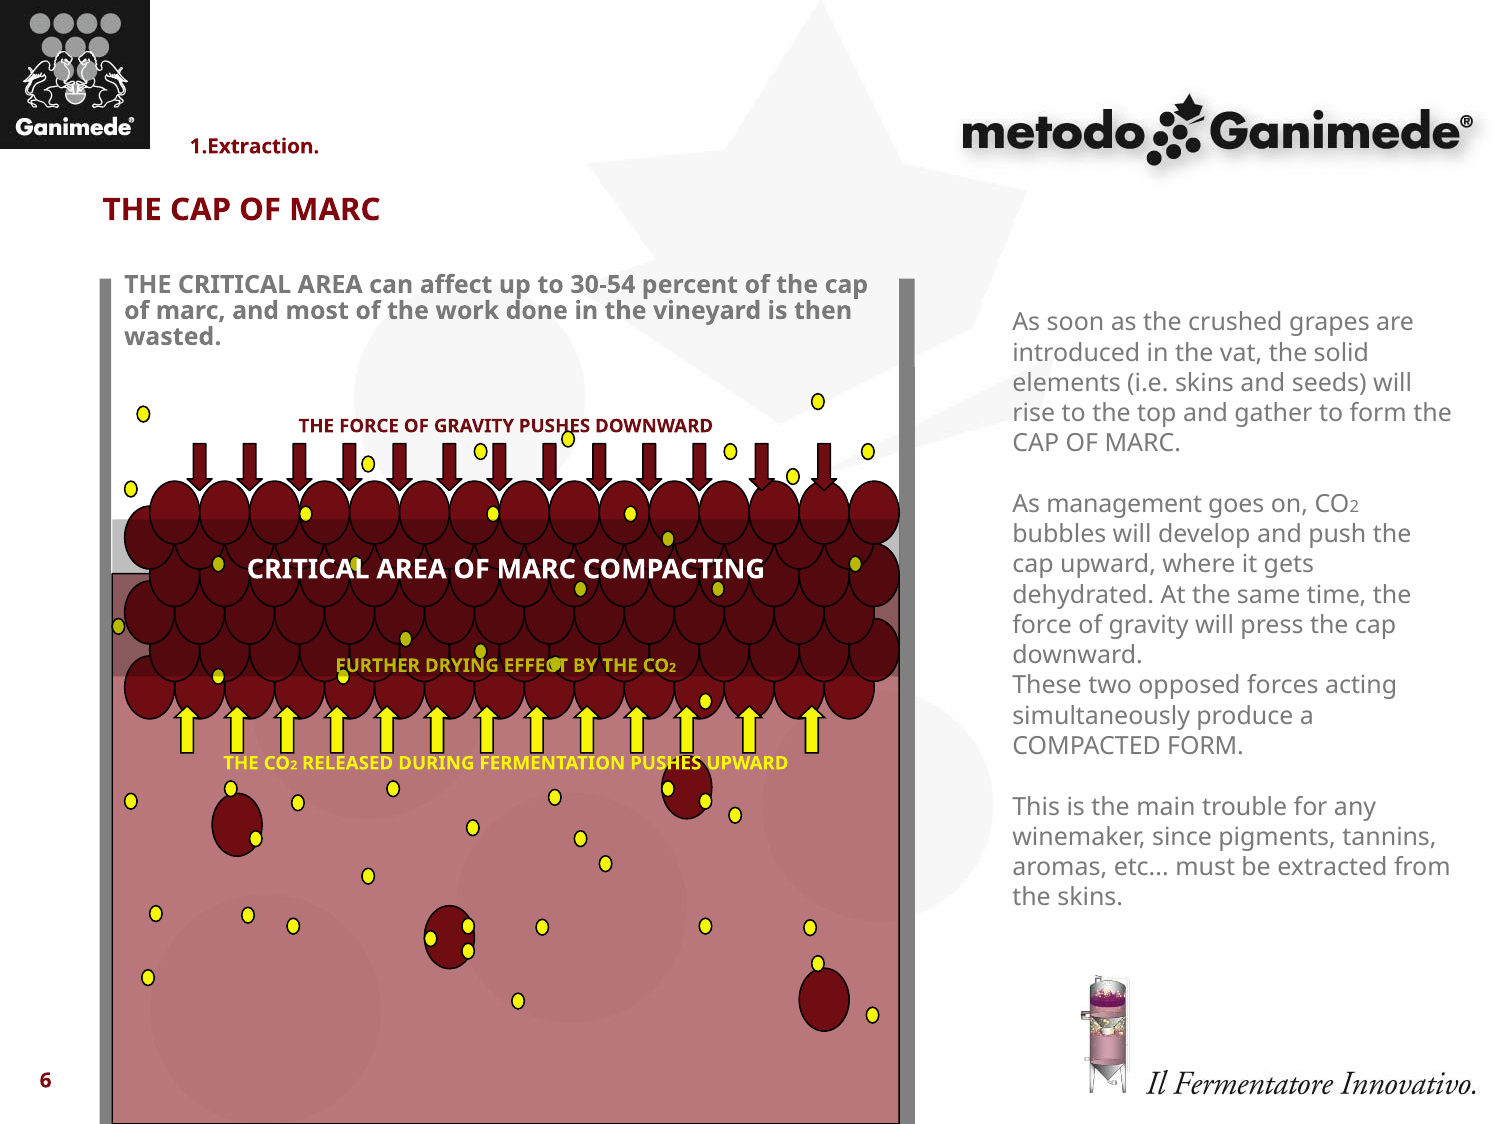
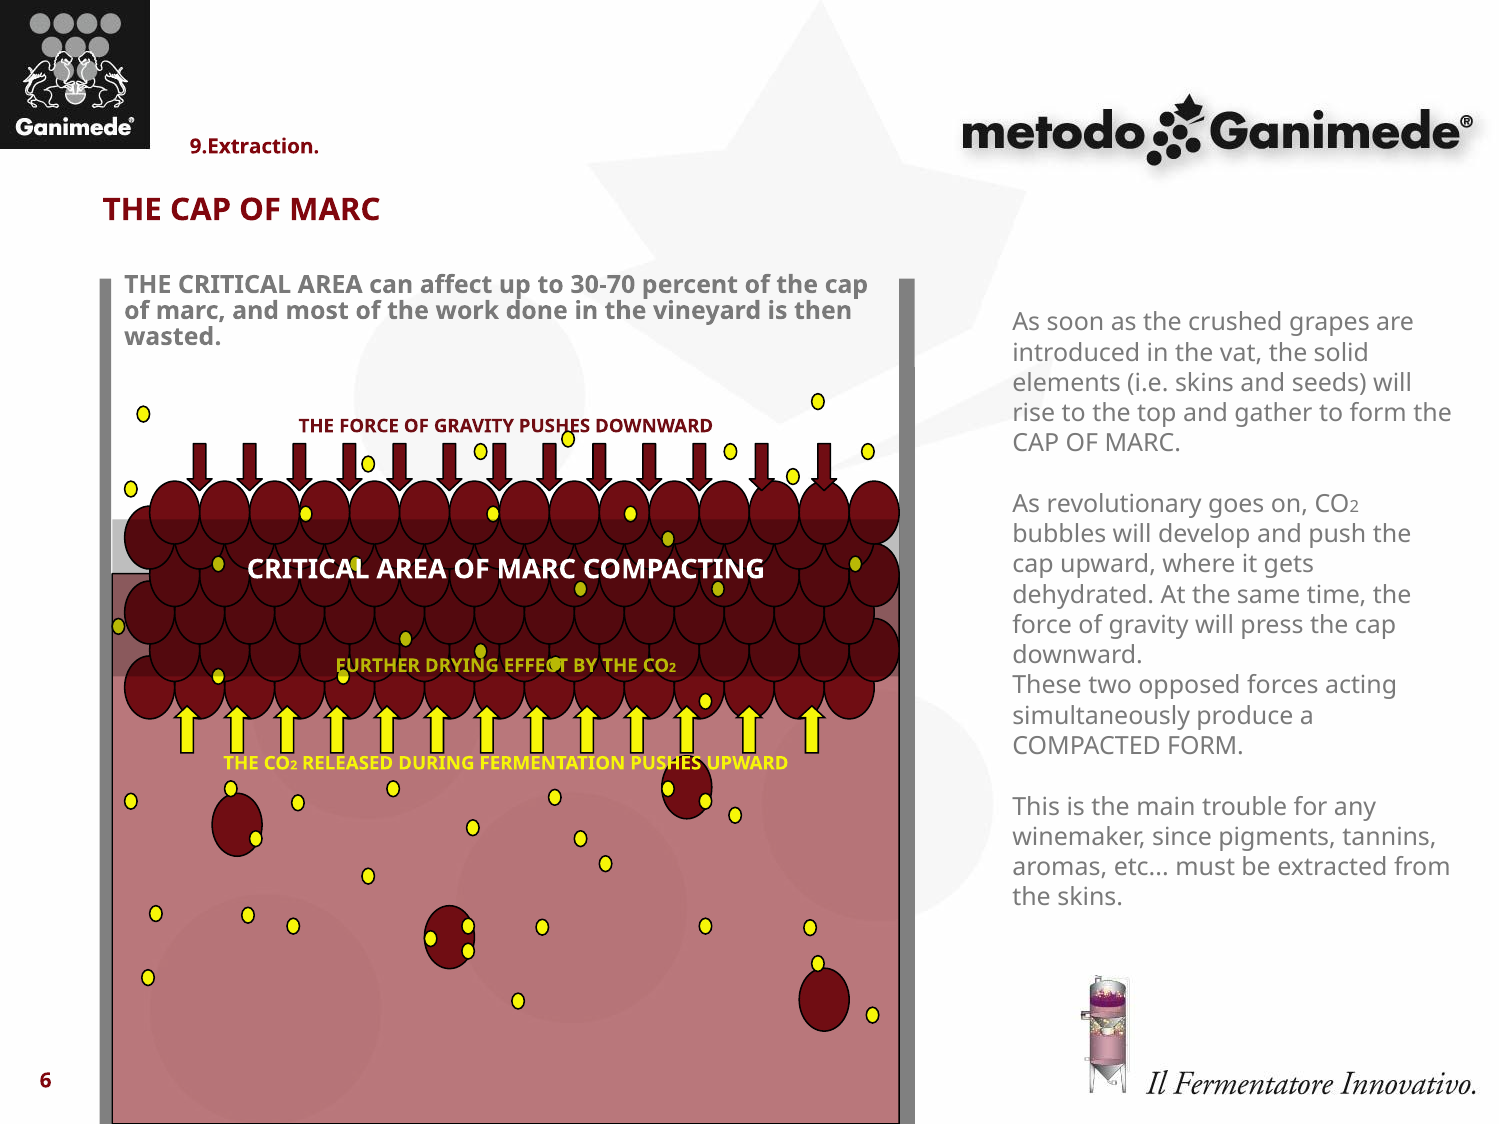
1.Extraction: 1.Extraction -> 9.Extraction (254, 147)
30-54: 30-54 -> 30-70 (603, 285)
management: management -> revolutionary (1124, 504)
